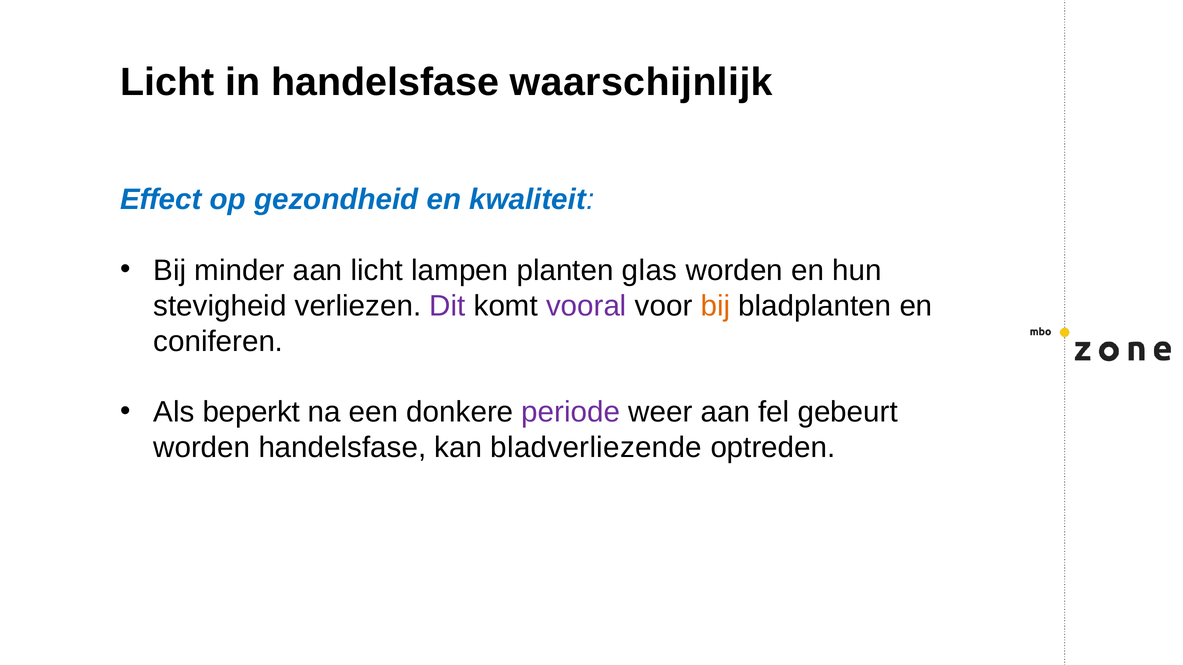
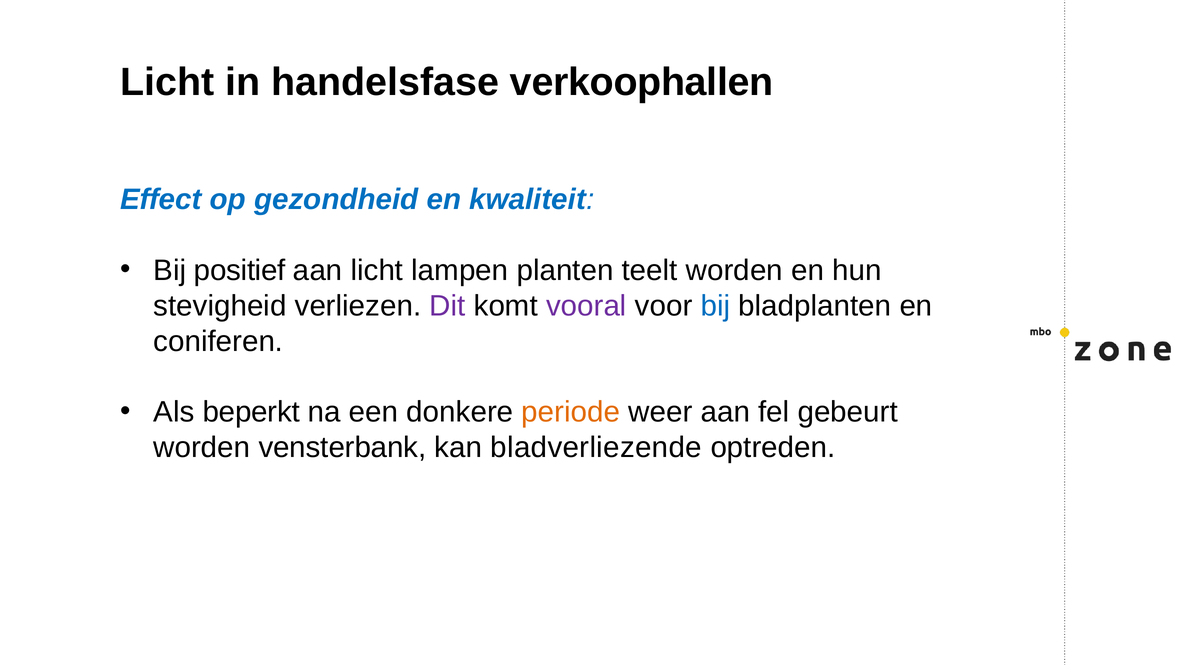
waarschijnlijk: waarschijnlijk -> verkoophallen (642, 82)
minder: minder -> positief (240, 271)
glas: glas -> teelt (650, 271)
bij colour: orange -> blue (715, 306)
periode colour: purple -> orange (571, 412)
worden handelsfase: handelsfase -> vensterbank (342, 448)
